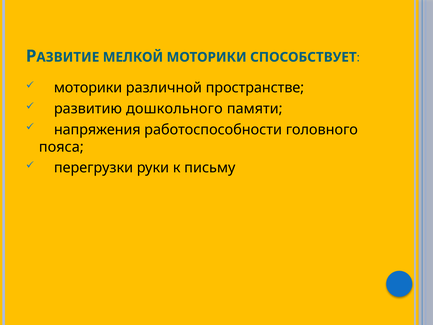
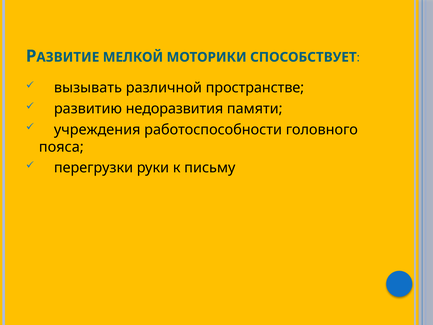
моторики: моторики -> вызывать (88, 88)
дошкольного: дошкольного -> недоразвития (174, 109)
напряжения: напряжения -> учреждения (97, 129)
